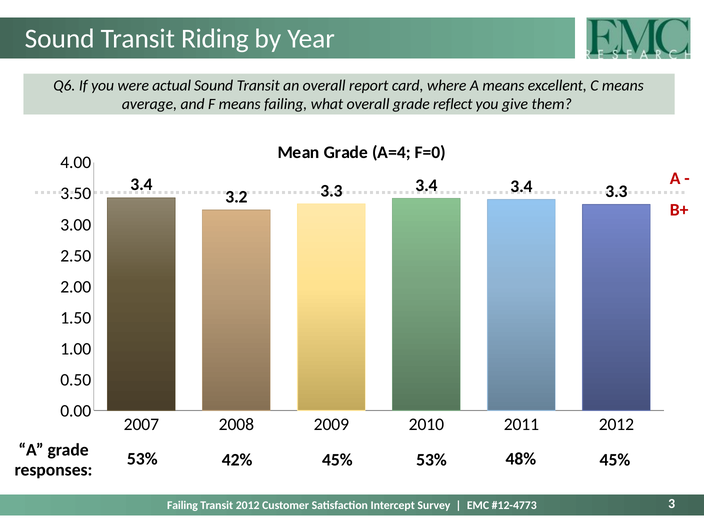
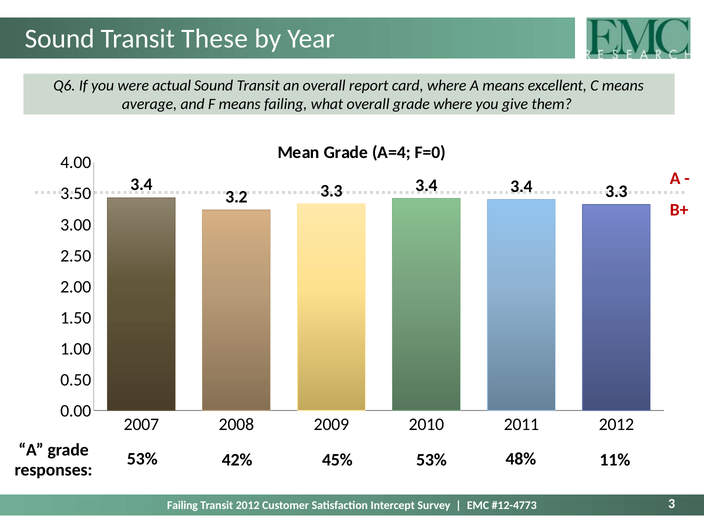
Riding: Riding -> These (215, 39)
grade reflect: reflect -> where (453, 104)
48% 45%: 45% -> 11% (615, 460)
